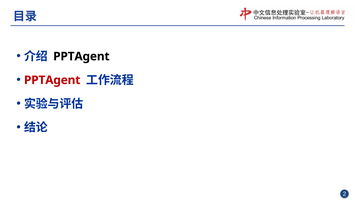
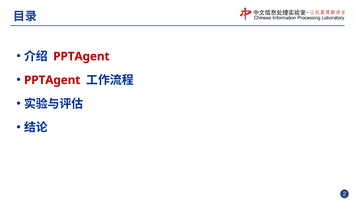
PPTAgent colour: black -> red (81, 56)
